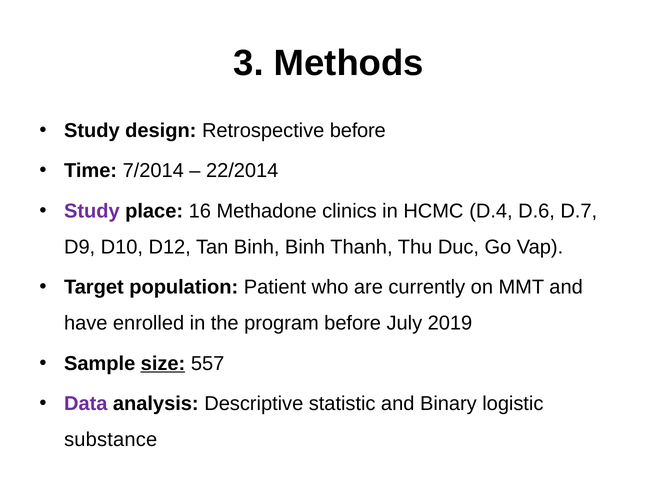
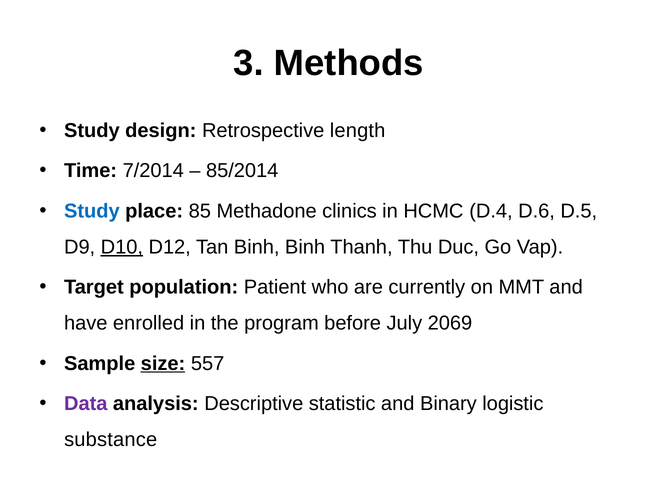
Retrospective before: before -> length (358, 131)
22/2014: 22/2014 -> 85/2014 (242, 171)
Study colour: purple -> blue (92, 211)
16: 16 -> 85 (200, 211)
D.7: D.7 -> D.5 (579, 211)
D10 underline: none -> present (122, 247)
2019: 2019 -> 2069 (450, 323)
